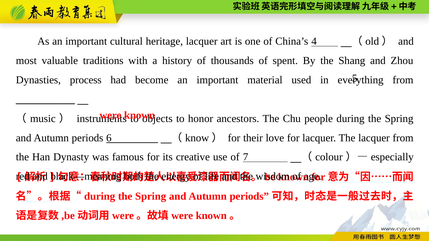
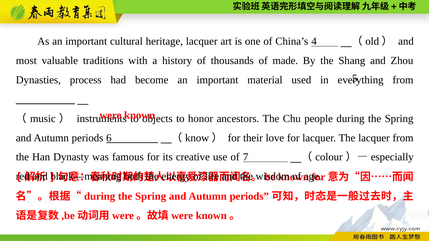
spent: spent -> made (285, 61)
